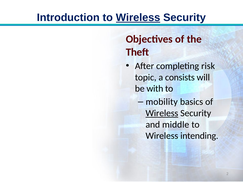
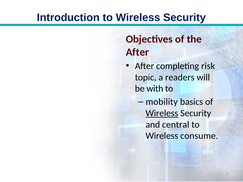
Wireless underline: present -> none (138, 18)
Theft: Theft -> After (137, 52)
consists: consists -> readers (180, 77)
middle: middle -> central (176, 125)
intending: intending -> consume (199, 136)
